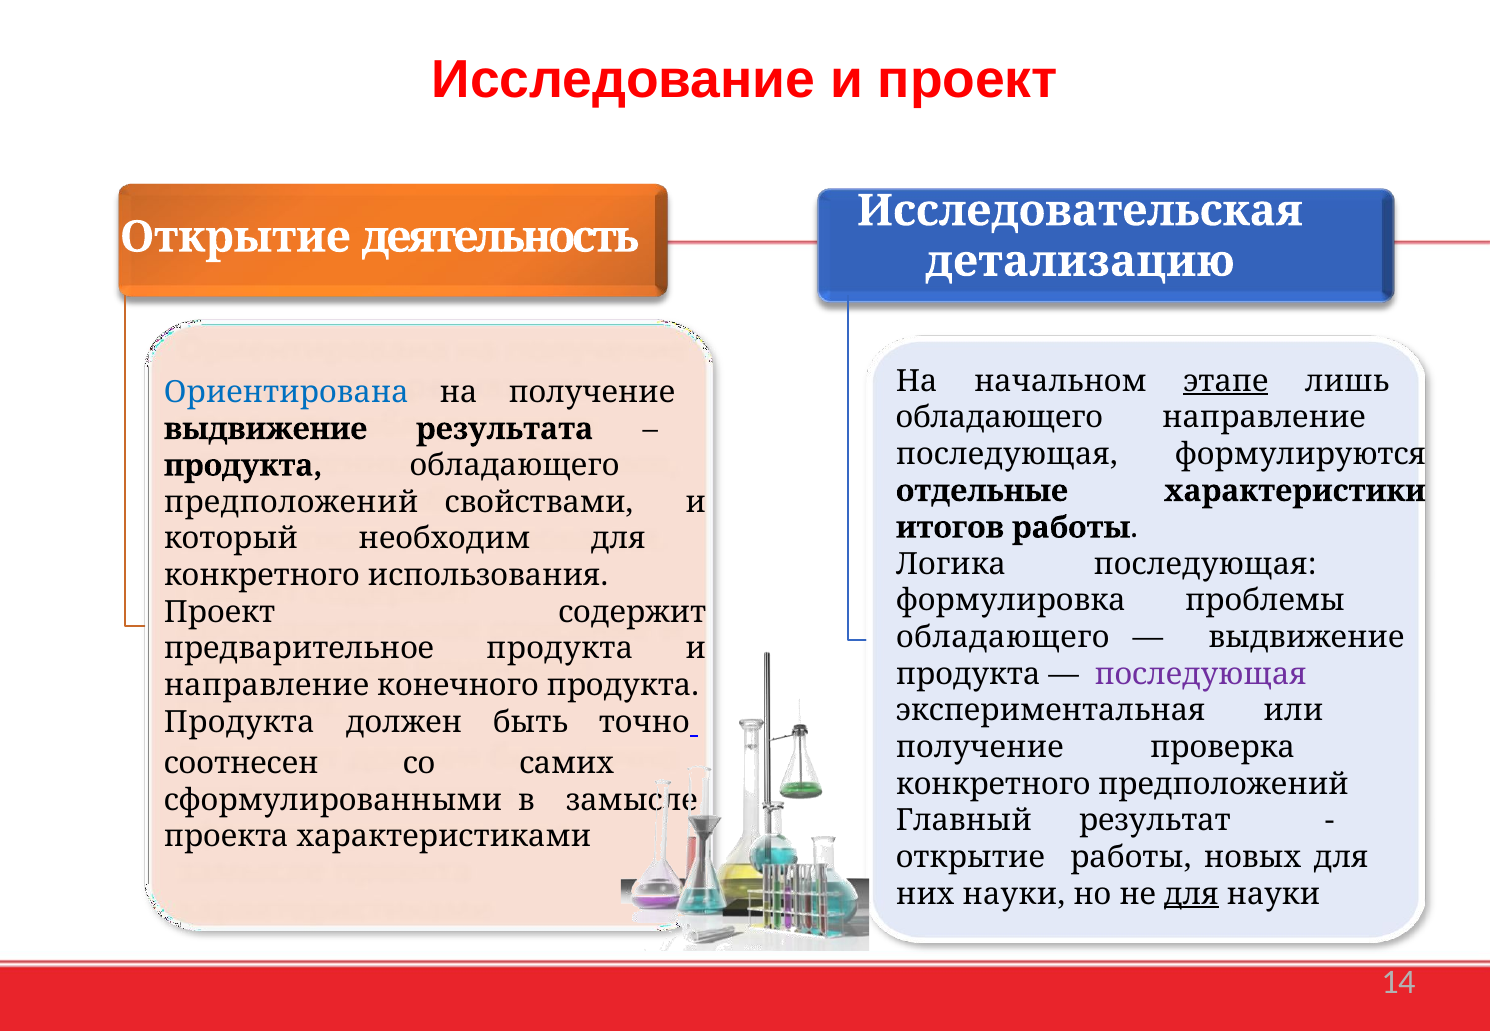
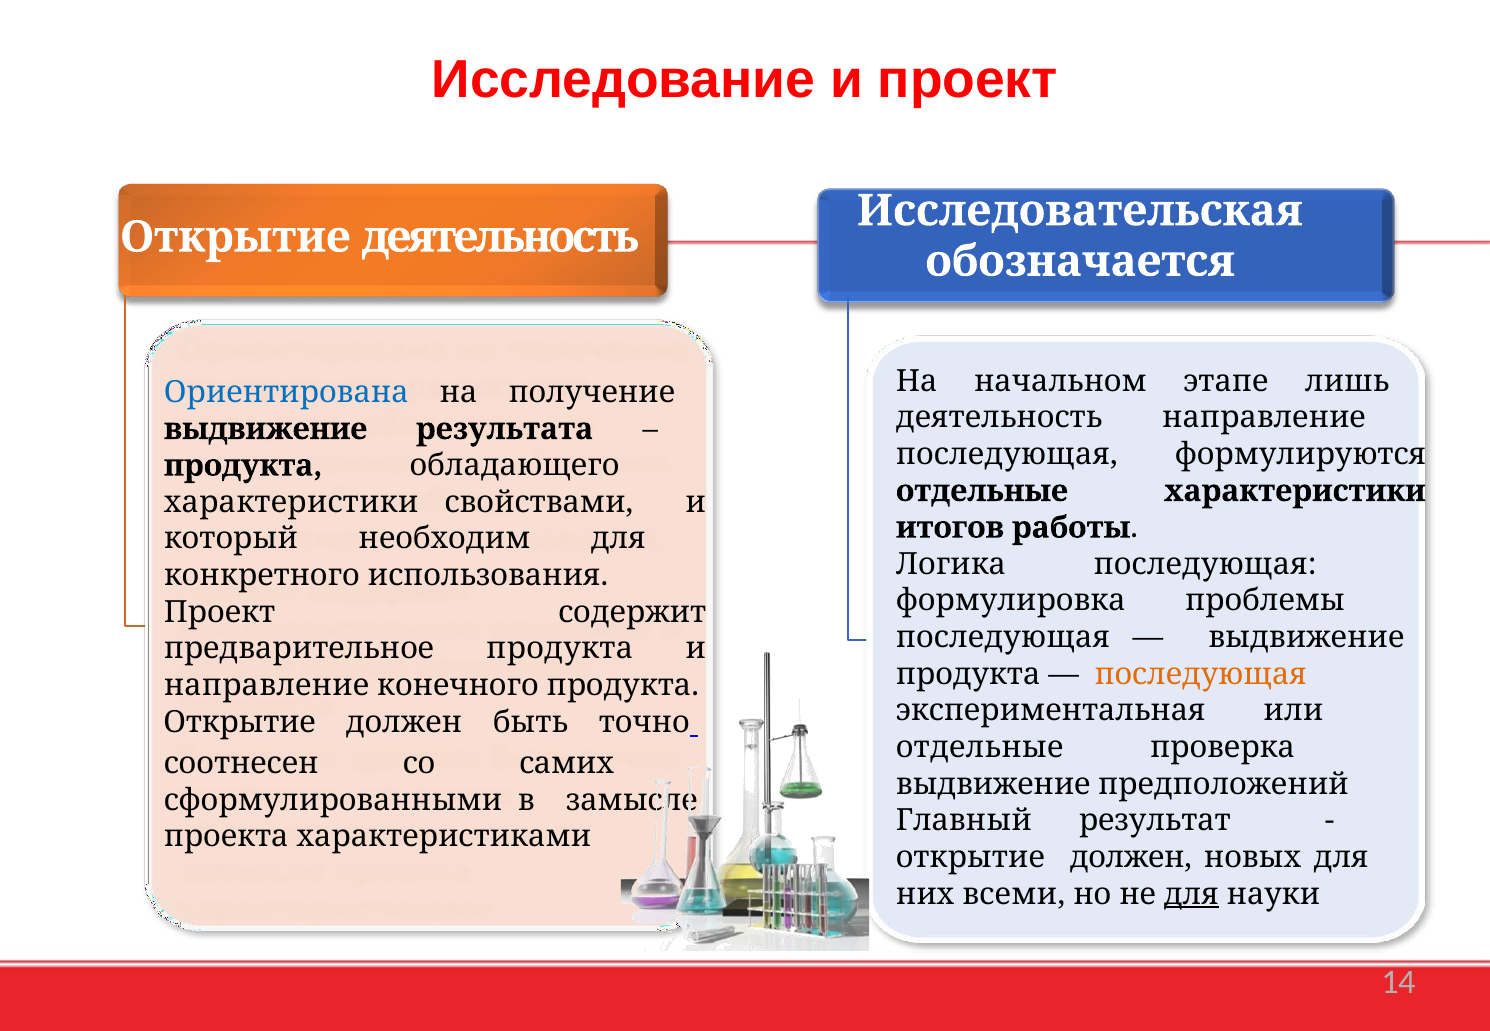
детализацию: детализацию -> обозначается (1080, 261)
этапе underline: present -> none (1226, 381)
обладающего: обладающего -> деятельность (999, 418)
предположений: предположений -> характеристики (291, 503)
обладающего: обладающего -> последующая (1003, 638)
последующая colour: purple -> orange (1201, 675)
Продукта: Продукта -> Открытие (240, 722)
получение: получение -> отдельные (980, 748)
конкретного: конкретного -> выдвижение (993, 784)
работы: работы -> должен (1131, 858)
них науки: науки -> всеми (1014, 894)
